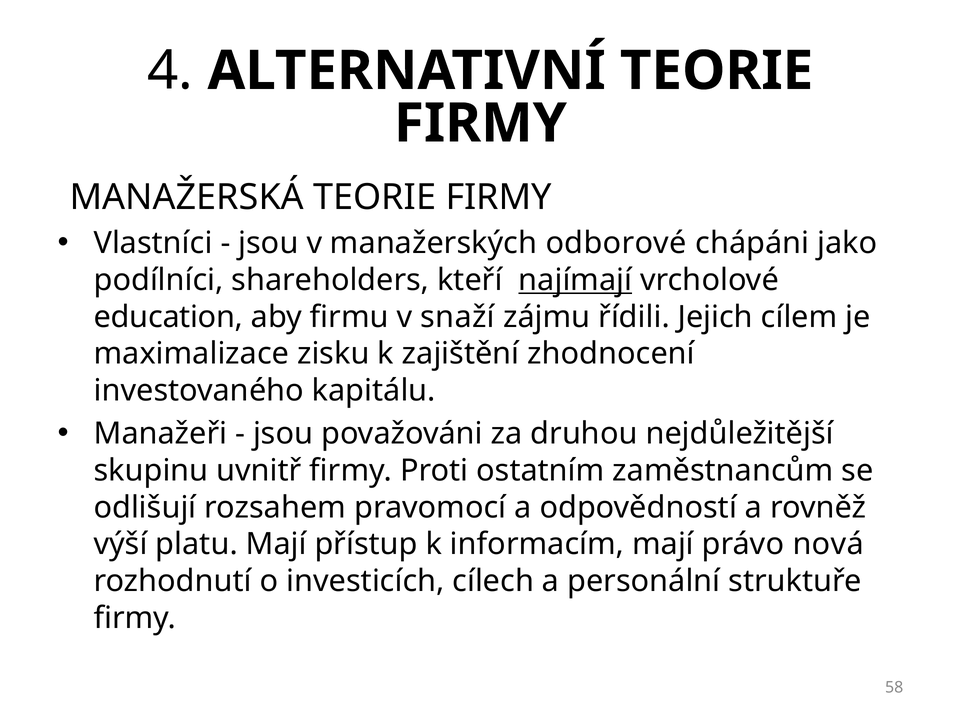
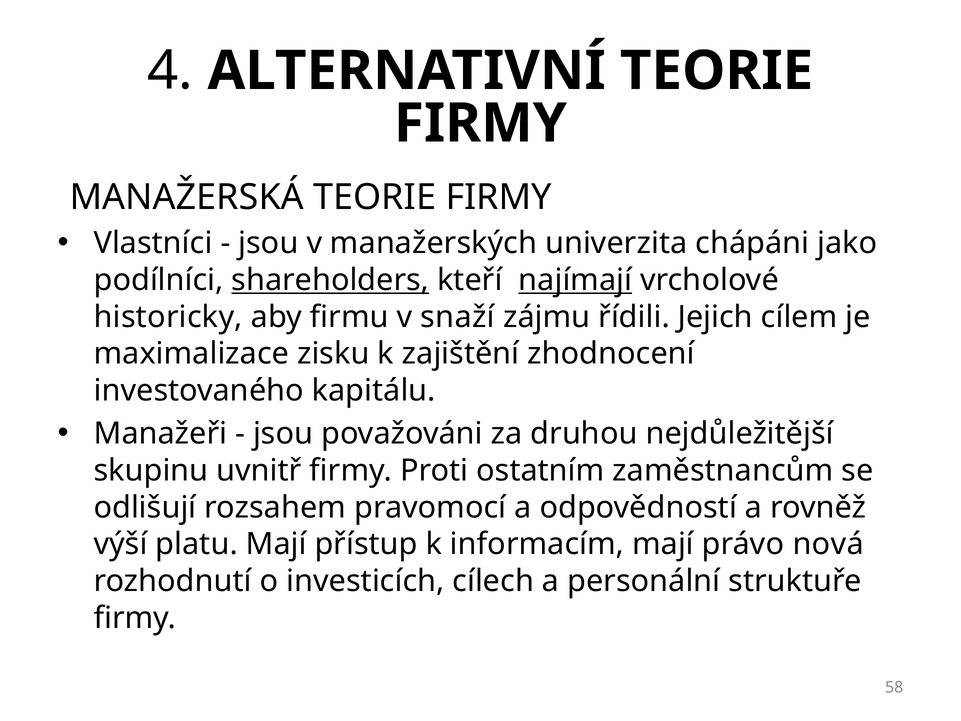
odborové: odborové -> univerzita (616, 243)
shareholders underline: none -> present (330, 280)
education: education -> historicky (168, 317)
